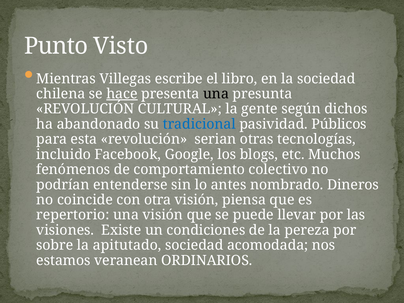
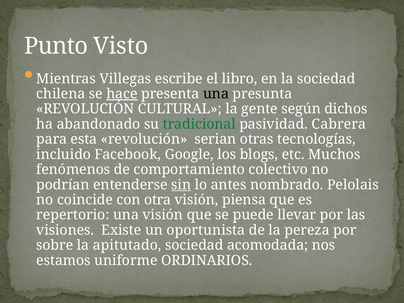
tradicional colour: blue -> green (199, 124)
Públicos: Públicos -> Cabrera (339, 124)
sin underline: none -> present (181, 185)
Dineros: Dineros -> Pelolais (353, 185)
condiciones: condiciones -> oportunista (206, 230)
veranean: veranean -> uniforme (126, 260)
